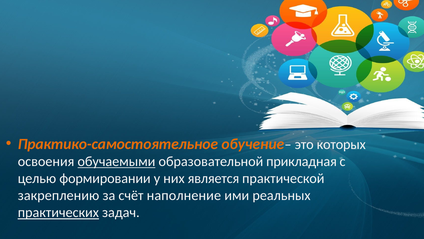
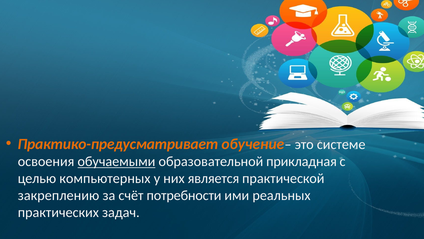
Практико-самостоятельное: Практико-самостоятельное -> Практико-предусматривает (118, 144)
которых: которых -> системе (341, 144)
формировании: формировании -> компьютерных (105, 178)
наполнение: наполнение -> потребности (184, 195)
практических underline: present -> none (58, 212)
